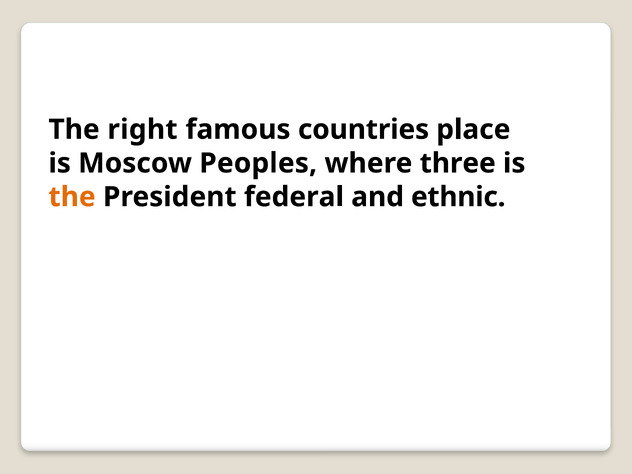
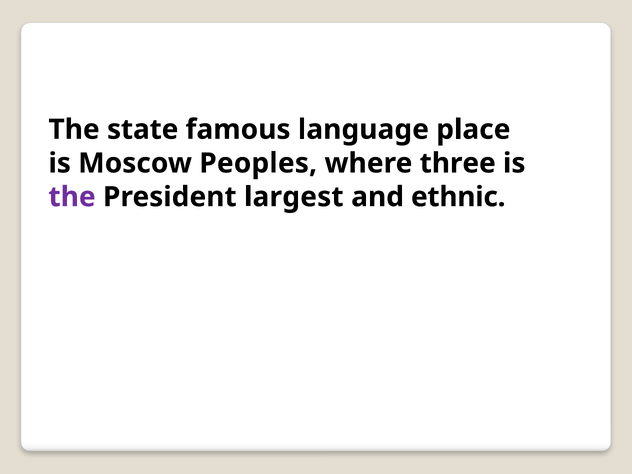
right: right -> state (143, 130)
countries: countries -> language (363, 130)
the colour: orange -> purple (72, 197)
federal: federal -> largest (294, 197)
